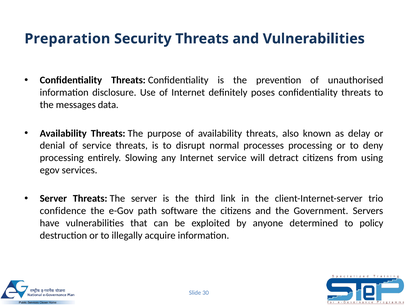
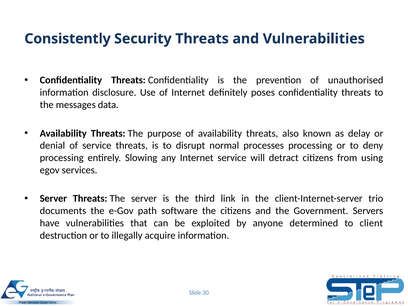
Preparation: Preparation -> Consistently (68, 39)
confidence: confidence -> documents (63, 211)
policy: policy -> client (371, 223)
